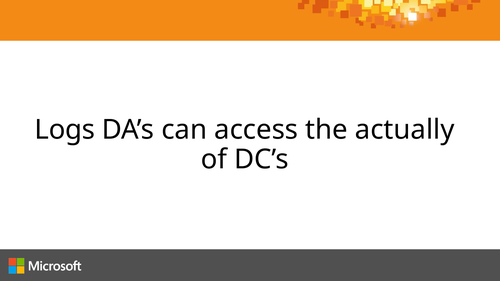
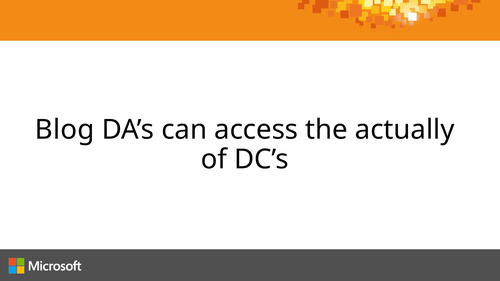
Logs: Logs -> Blog (65, 130)
